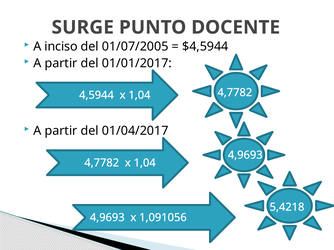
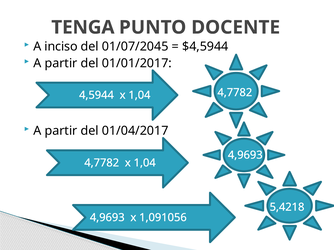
SURGE: SURGE -> TENGA (83, 27)
01/07/2005: 01/07/2005 -> 01/07/2045 (135, 47)
